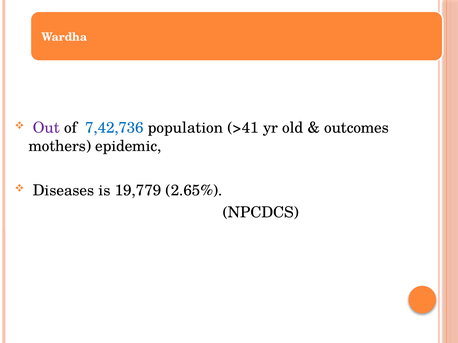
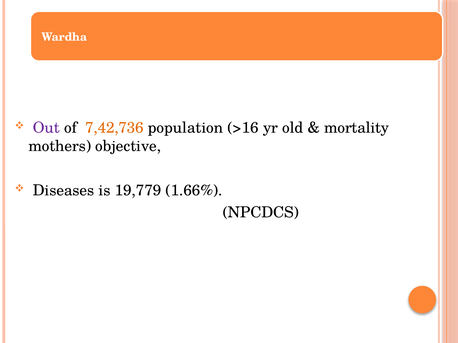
7,42,736 colour: blue -> orange (114, 128)
>41: >41 -> >16 (243, 128)
outcomes: outcomes -> mortality (357, 128)
epidemic: epidemic -> objective (128, 146)
2.65%: 2.65% -> 1.66% (194, 191)
